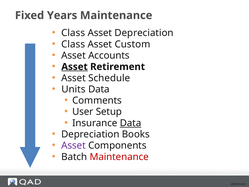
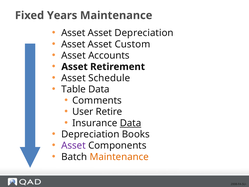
Class: Class -> Asset (73, 33)
Class: Class -> Asset (73, 44)
Asset underline: present -> none (75, 67)
Units: Units -> Table (74, 89)
Setup: Setup -> Retire (109, 112)
Maintenance colour: red -> orange (119, 157)
